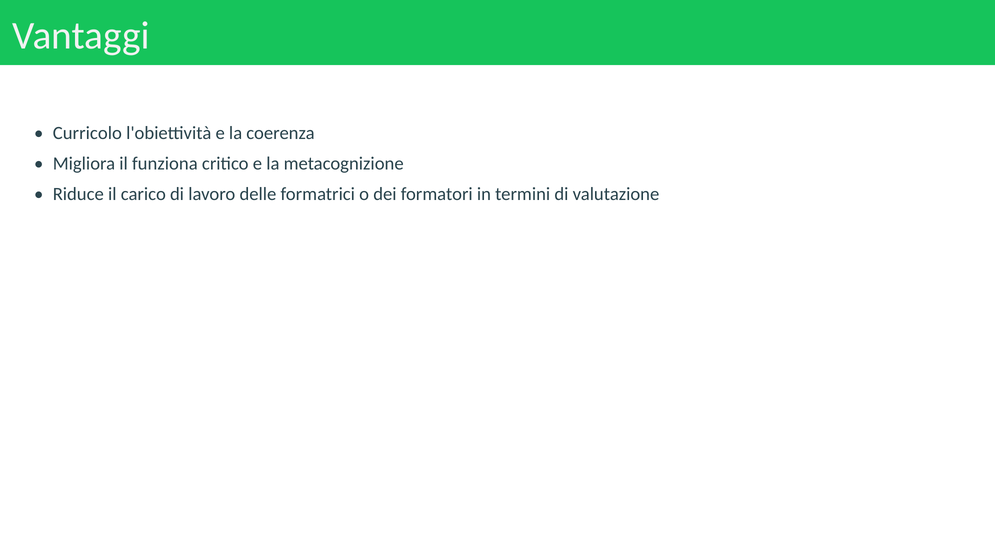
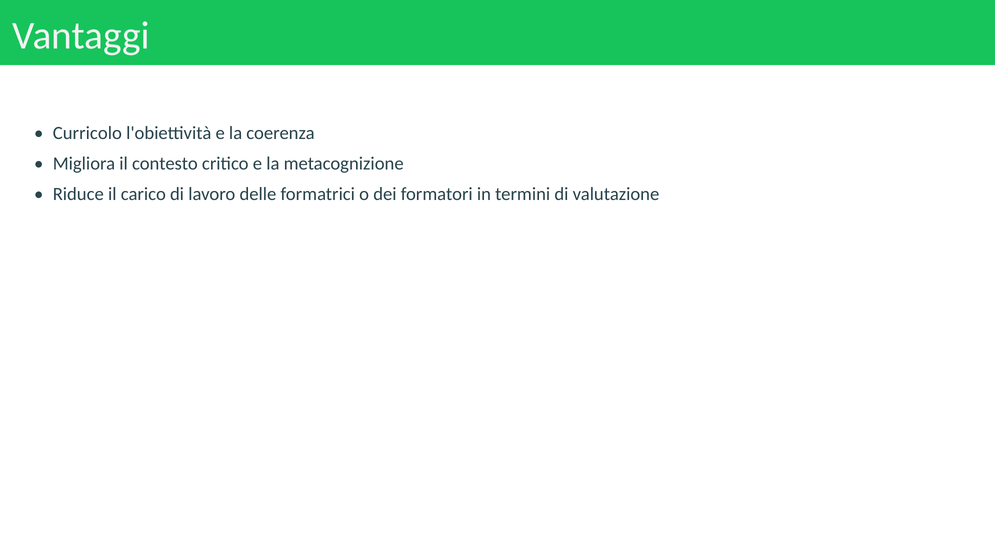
funziona: funziona -> contesto (165, 164)
